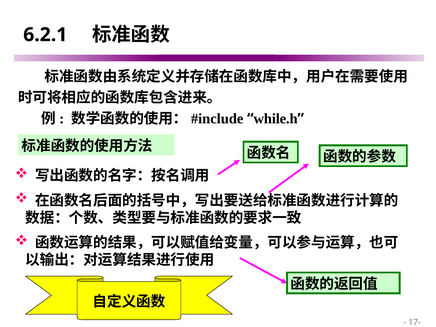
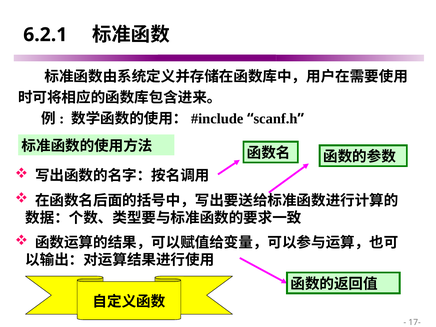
while.h: while.h -> scanf.h (276, 119)
